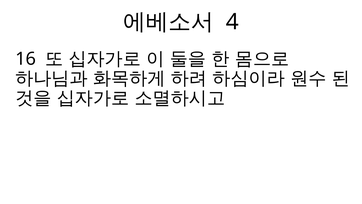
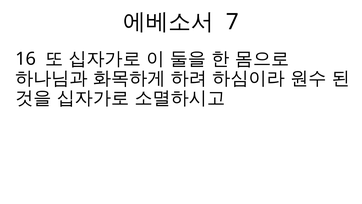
4: 4 -> 7 (232, 22)
